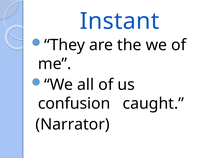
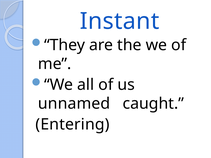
confusion: confusion -> unnamed (74, 104)
Narrator: Narrator -> Entering (73, 125)
